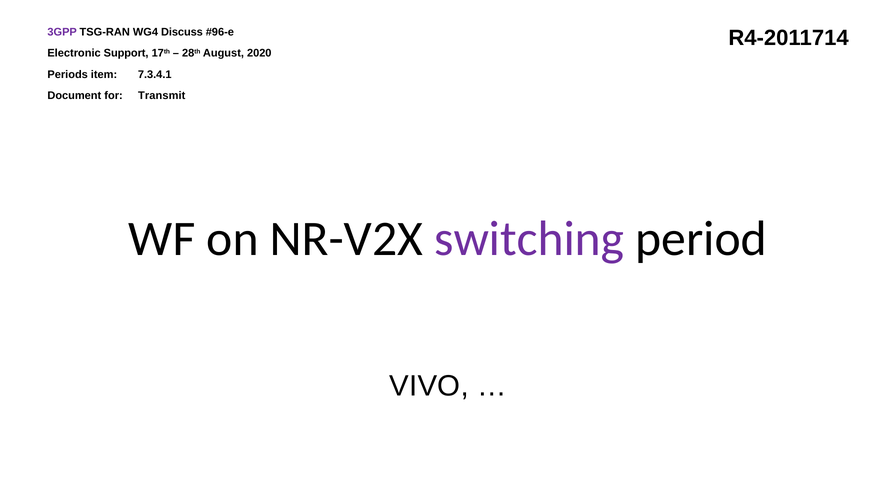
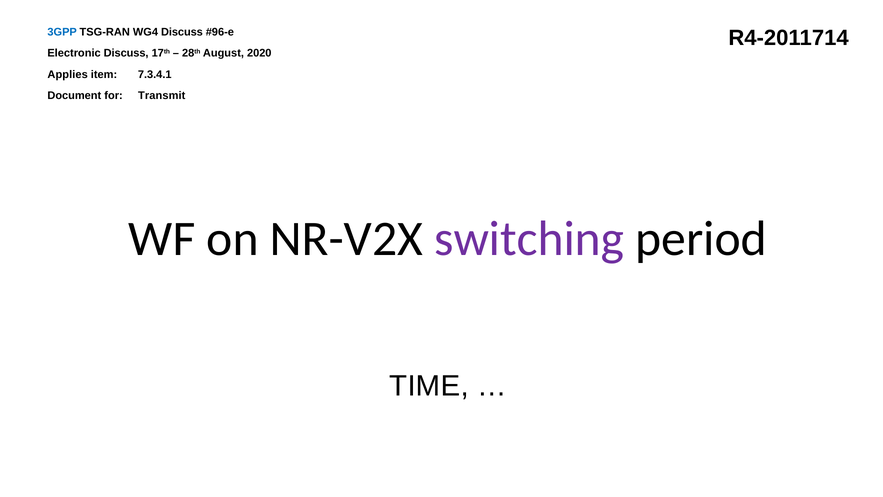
3GPP colour: purple -> blue (62, 32)
Electronic Support: Support -> Discuss (126, 53)
Periods: Periods -> Applies (68, 74)
VIVO: VIVO -> TIME (429, 386)
